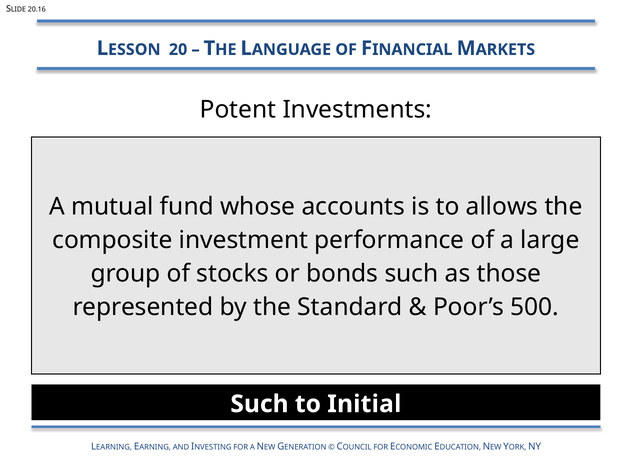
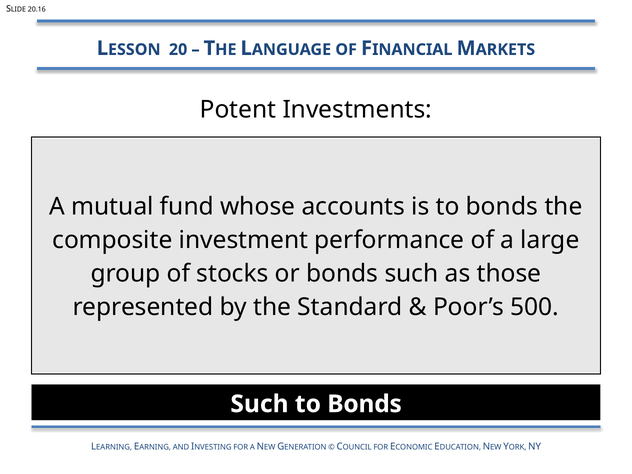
is to allows: allows -> bonds (502, 207)
Initial: Initial -> Bonds (365, 404)
